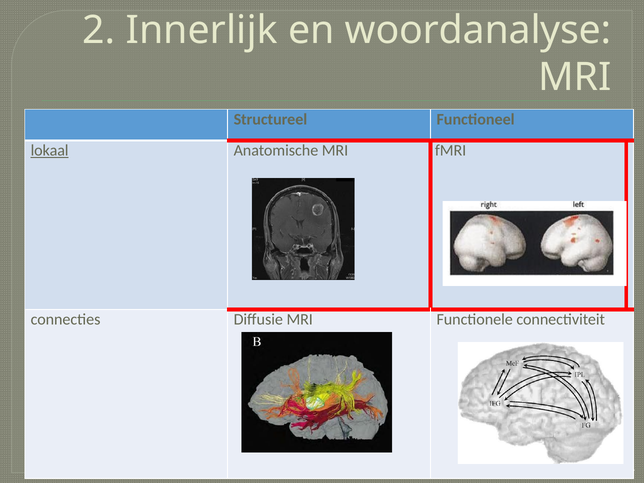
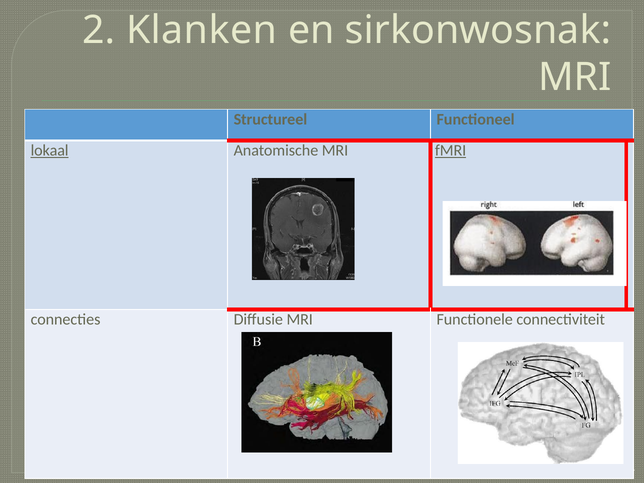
Innerlijk: Innerlijk -> Klanken (202, 30)
woordanalyse: woordanalyse -> sirkonwosnak (478, 30)
fMRI underline: none -> present (451, 150)
